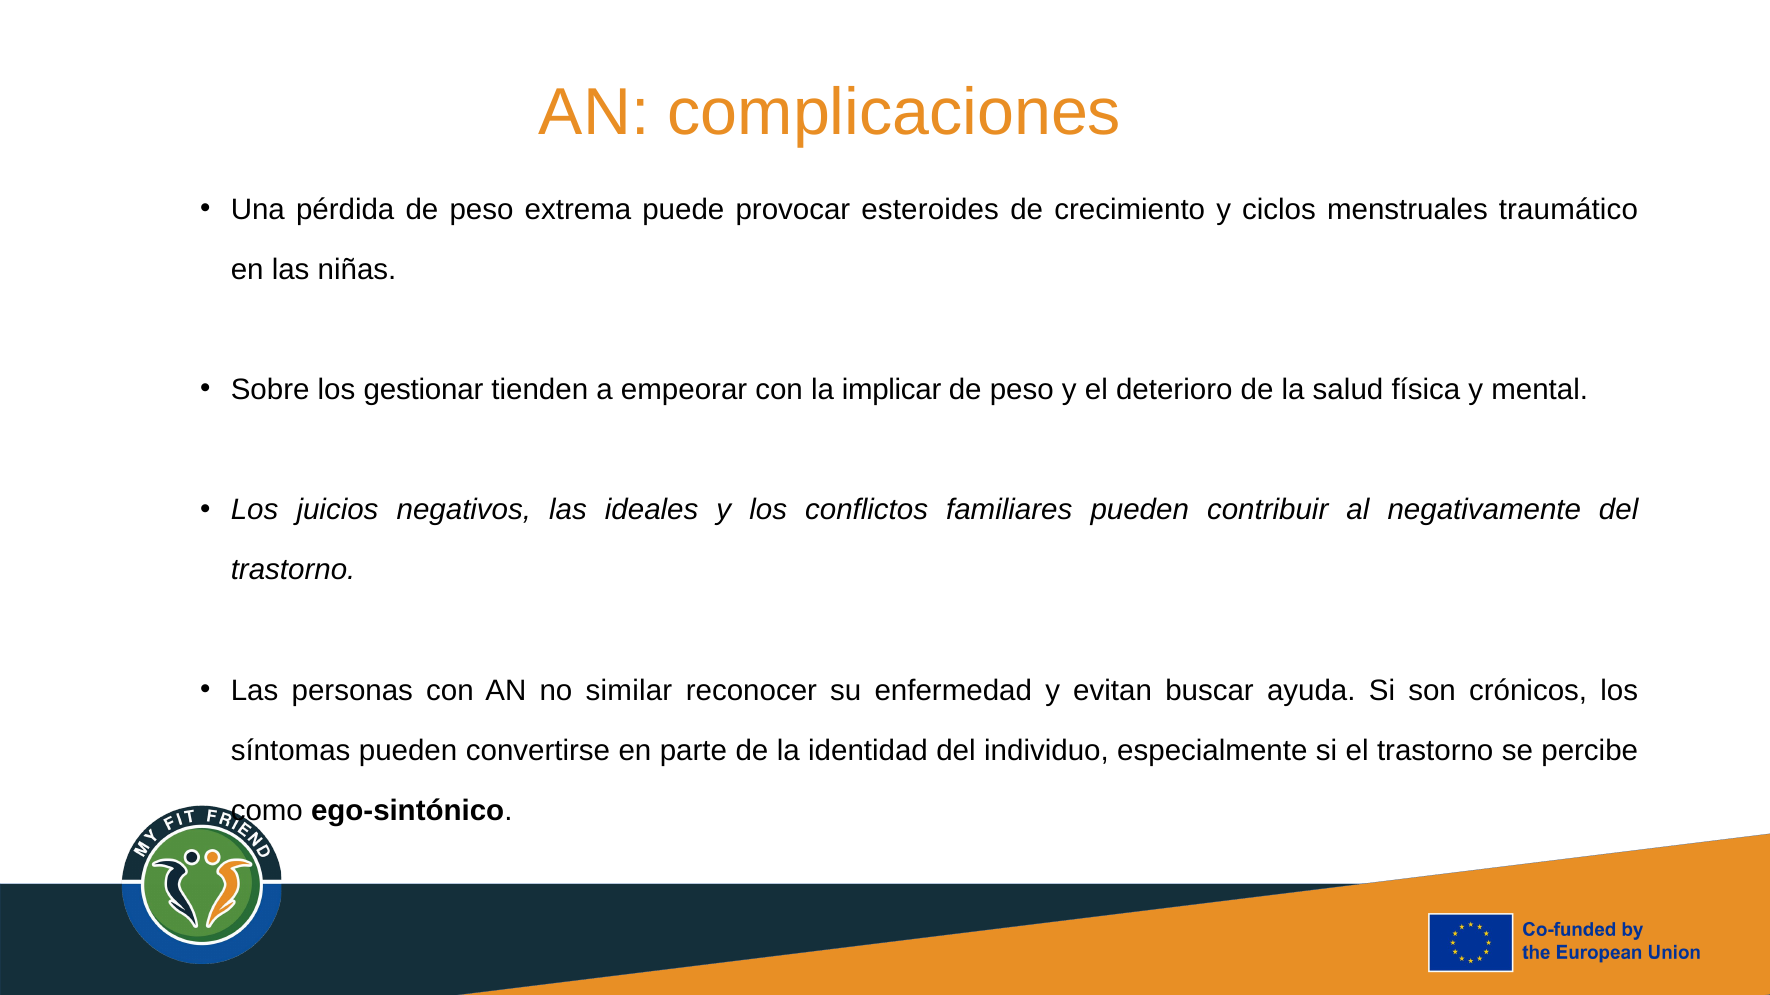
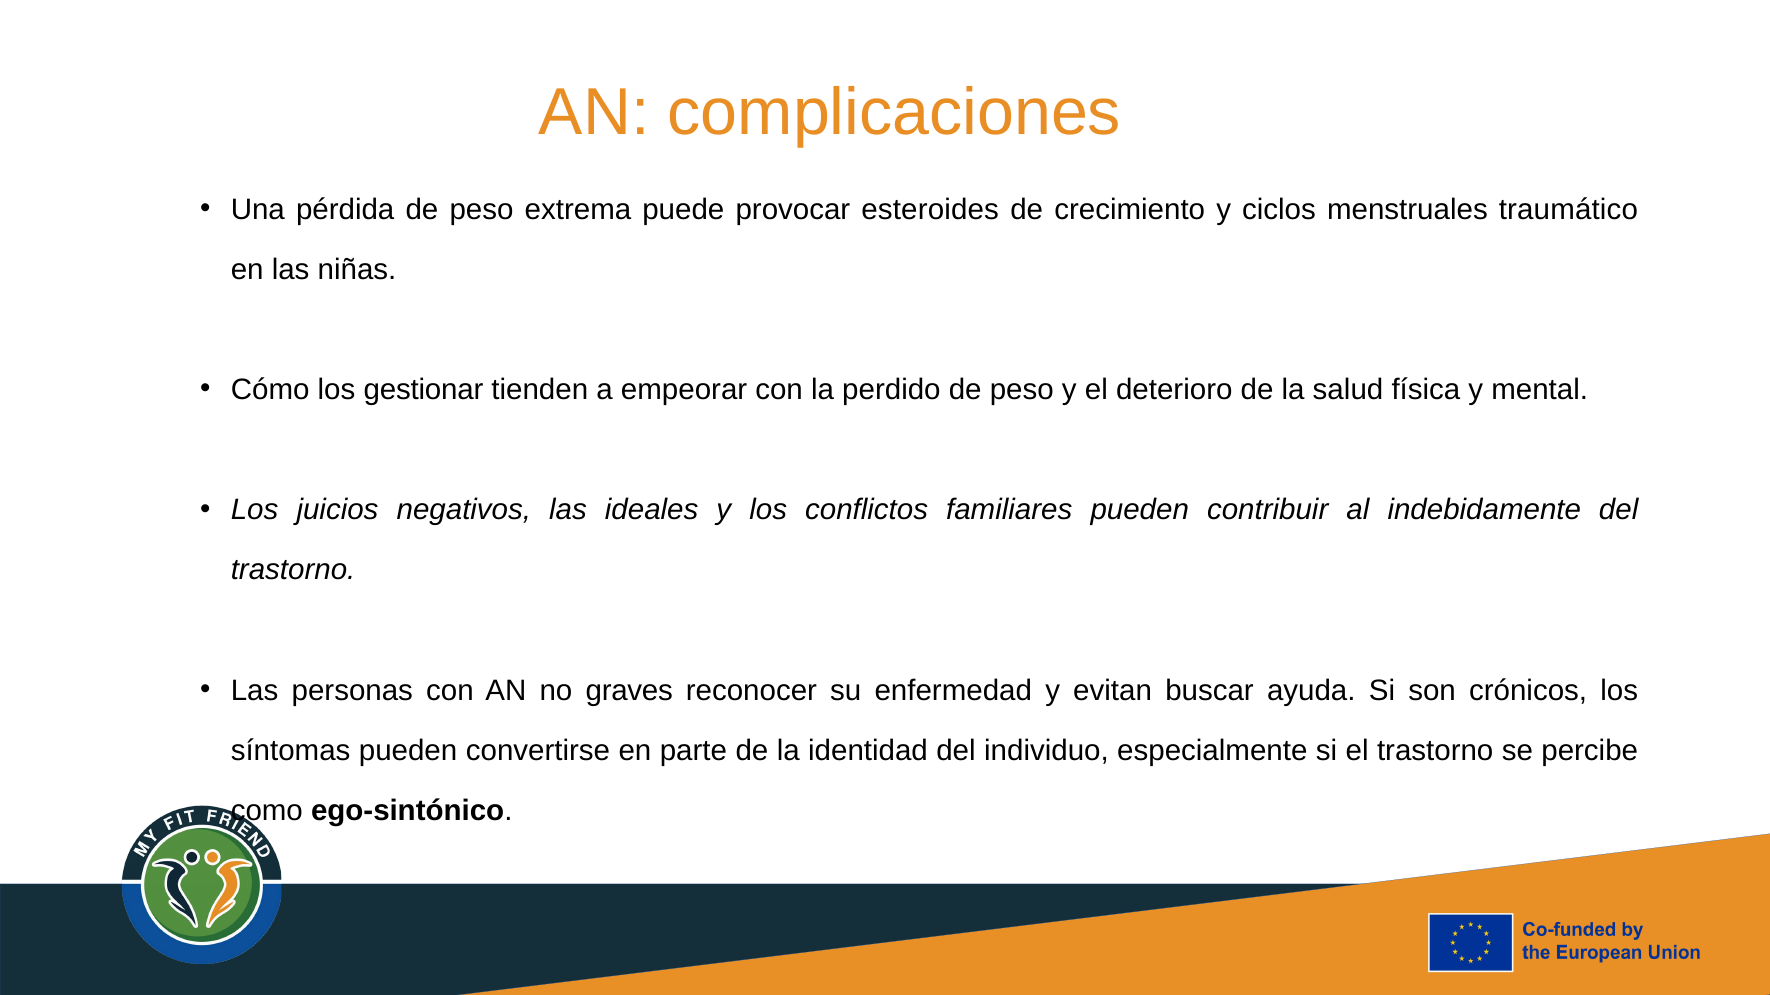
Sobre: Sobre -> Cómo (270, 390)
implicar: implicar -> perdido (891, 390)
negativamente: negativamente -> indebidamente (1484, 510)
similar: similar -> graves (629, 691)
